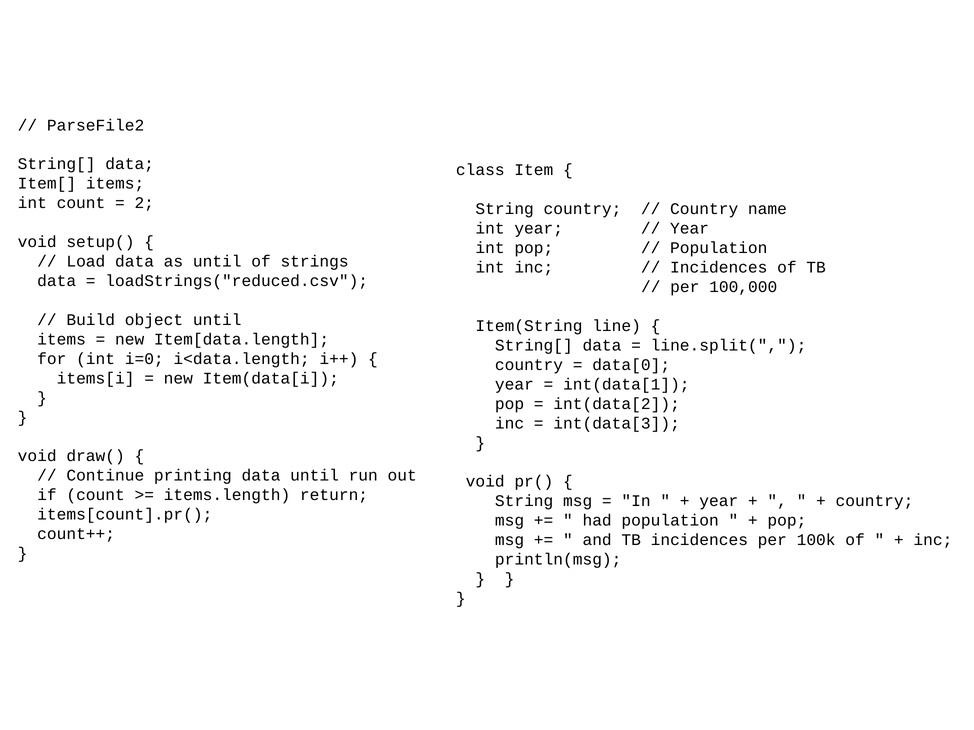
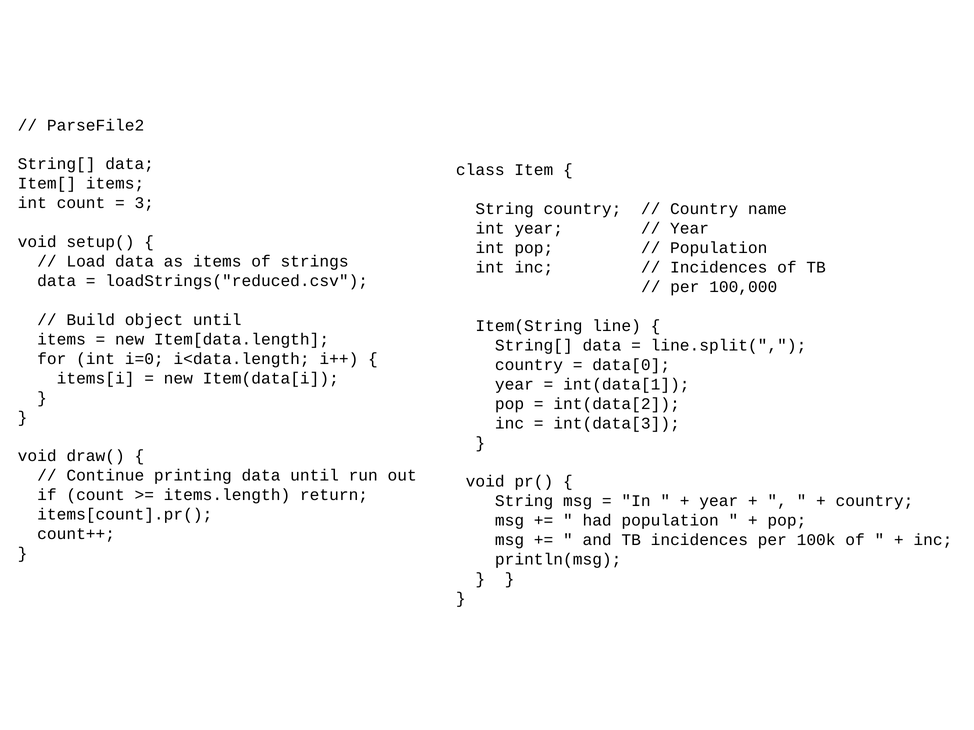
2: 2 -> 3 (144, 203)
as until: until -> items (217, 262)
